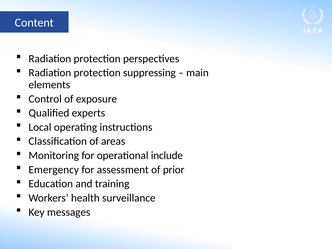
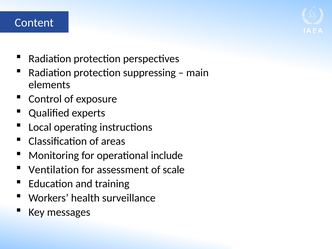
Emergency: Emergency -> Ventilation (54, 170)
prior: prior -> scale (174, 170)
